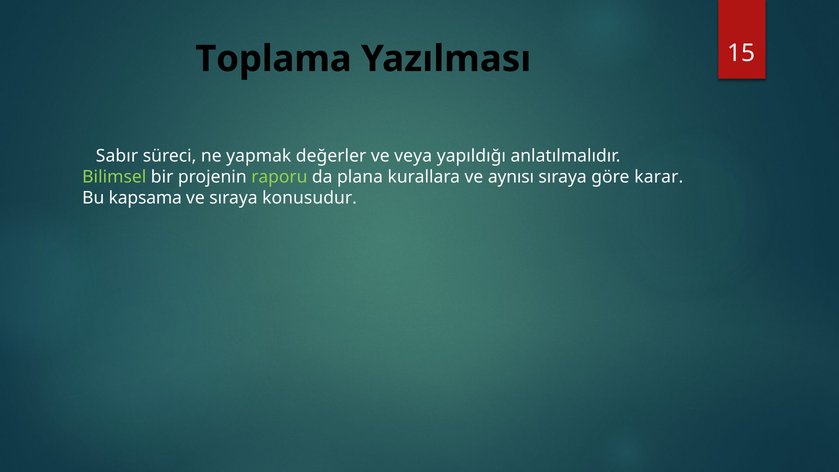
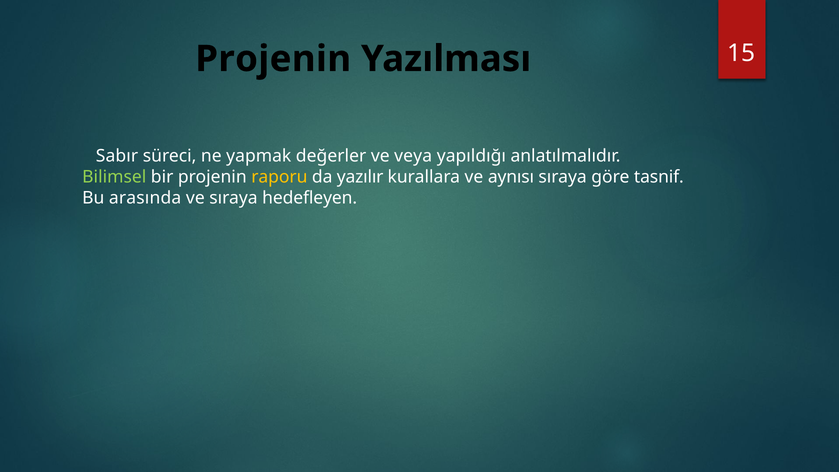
Toplama: Toplama -> Projenin (273, 59)
raporu colour: light green -> yellow (279, 177)
plana: plana -> yazılır (360, 177)
karar: karar -> tasnif (659, 177)
kapsama: kapsama -> arasında (145, 198)
konusudur: konusudur -> hedefleyen (310, 198)
